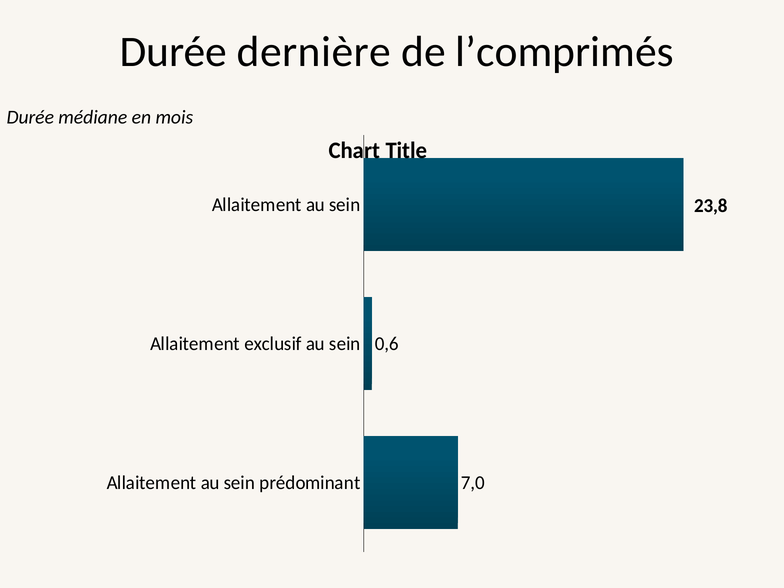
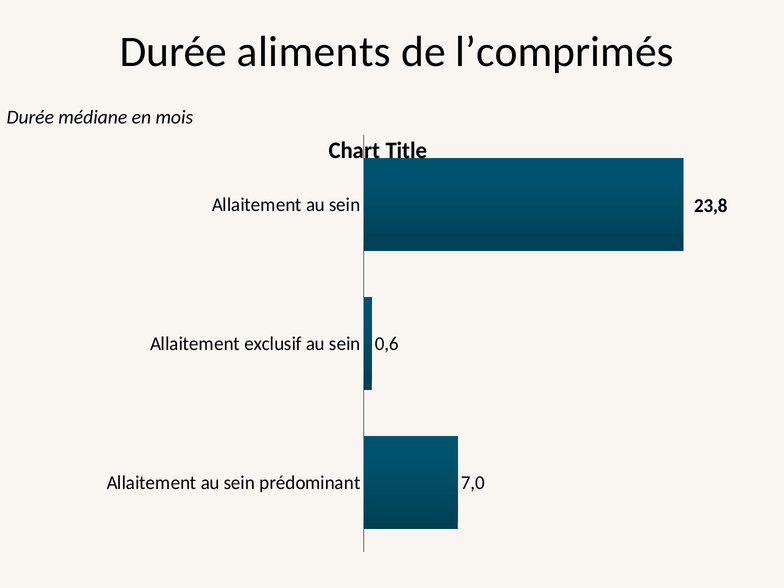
dernière: dernière -> aliments (314, 52)
